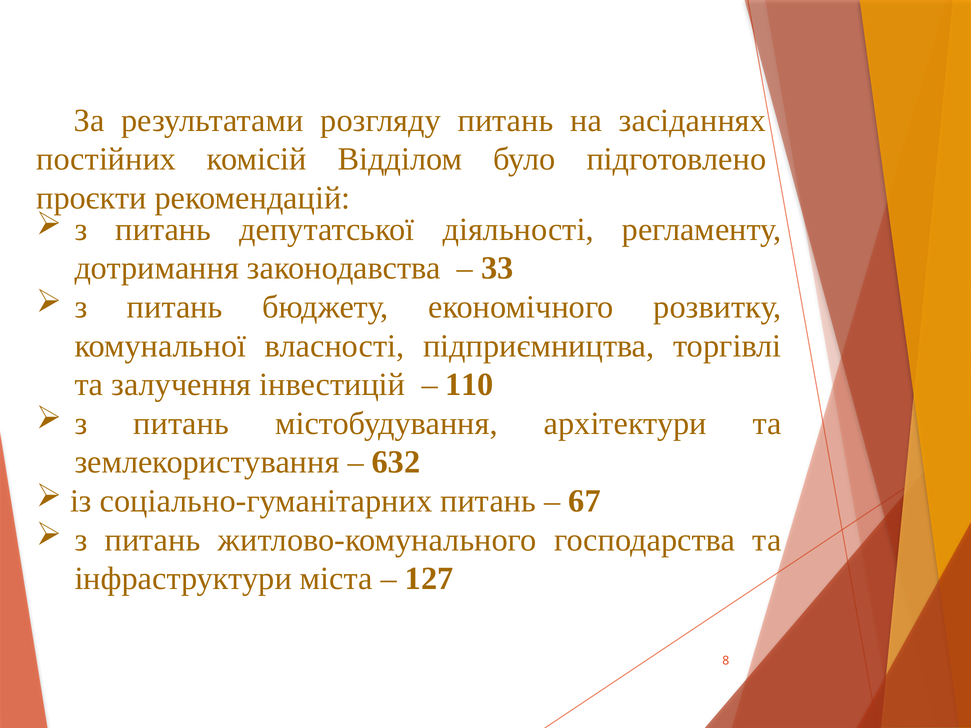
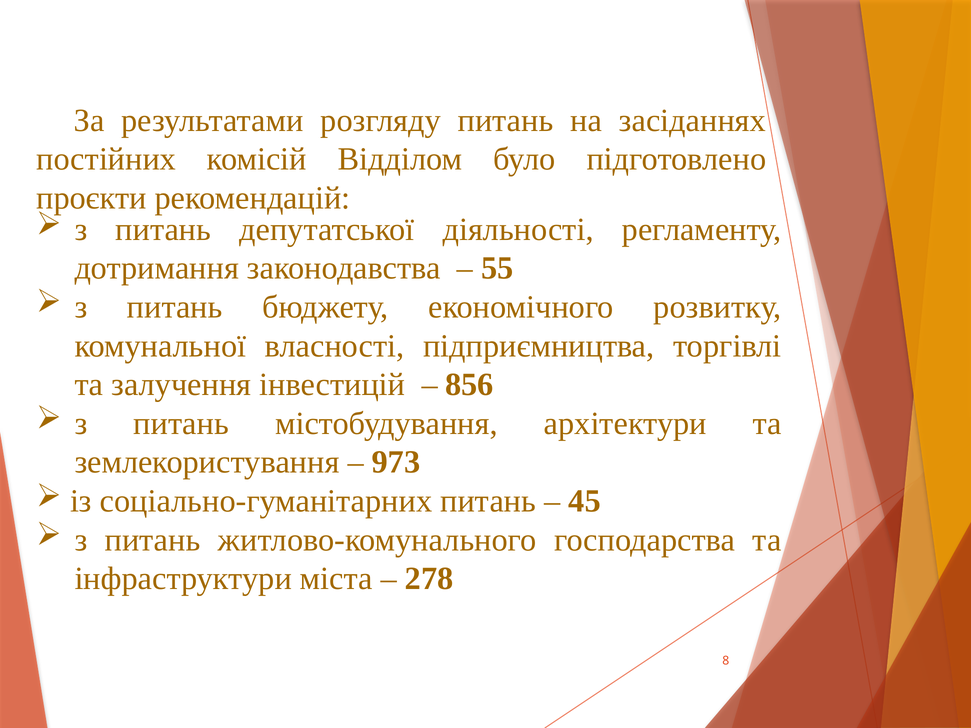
33: 33 -> 55 (497, 268)
110: 110 -> 856 (469, 385)
632: 632 -> 973 (396, 462)
67: 67 -> 45 (585, 501)
127: 127 -> 278 (429, 579)
